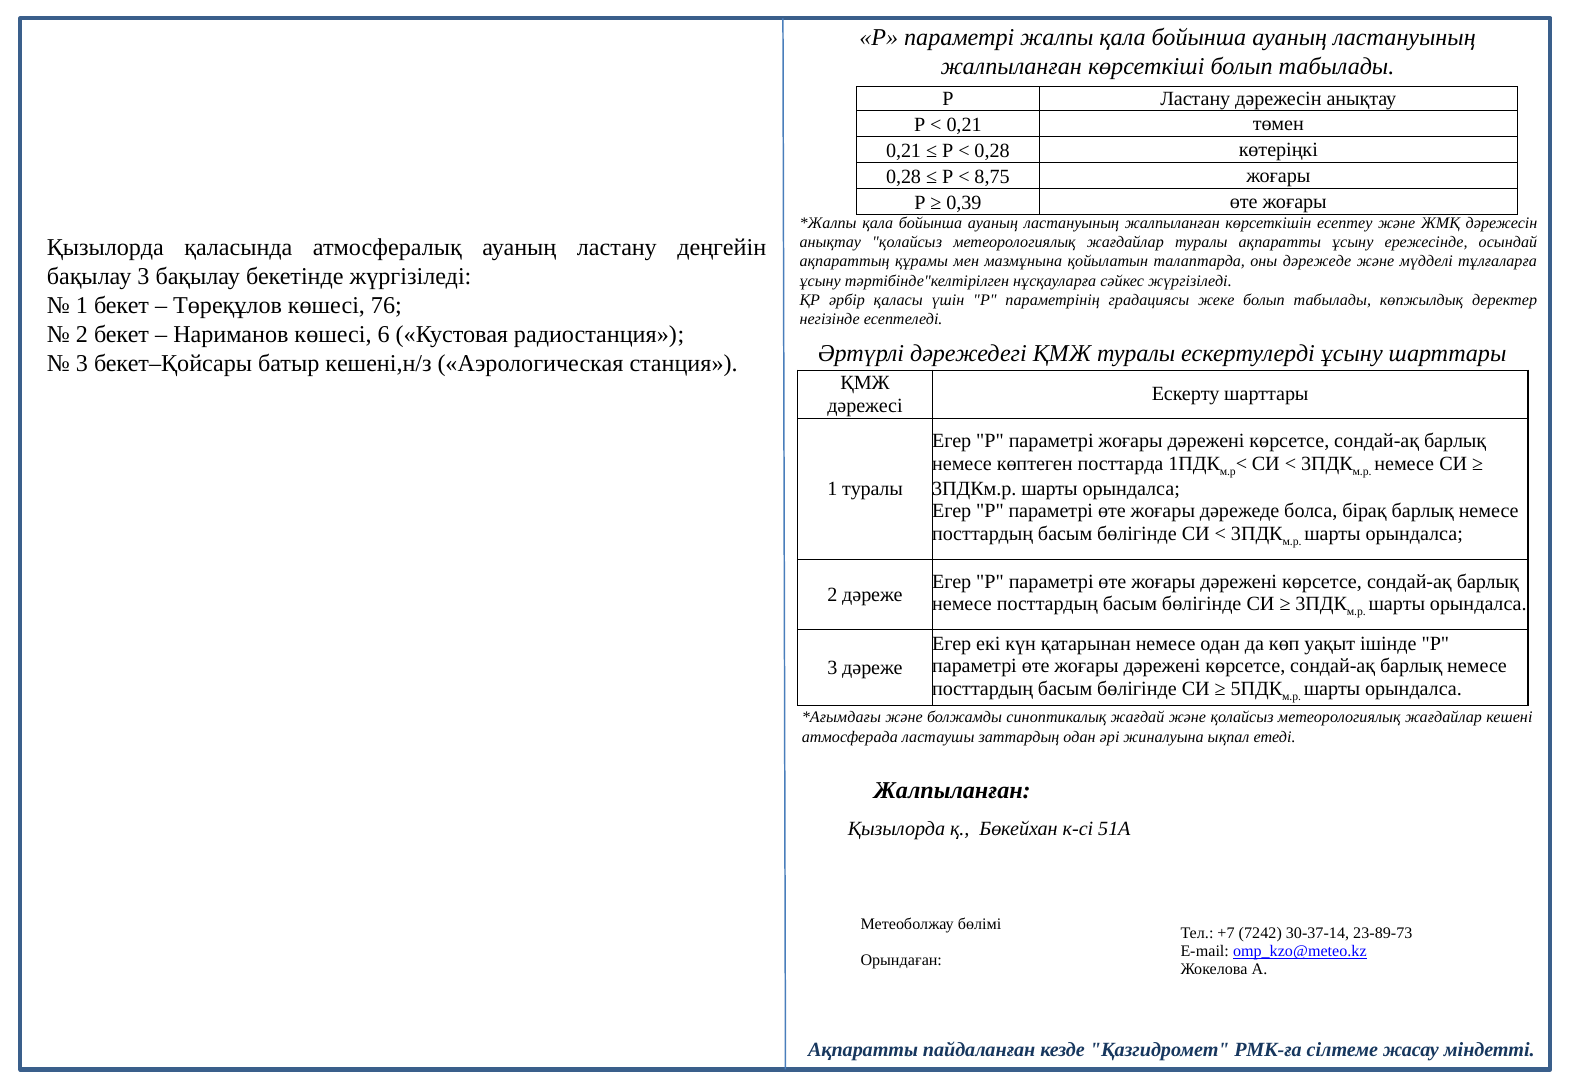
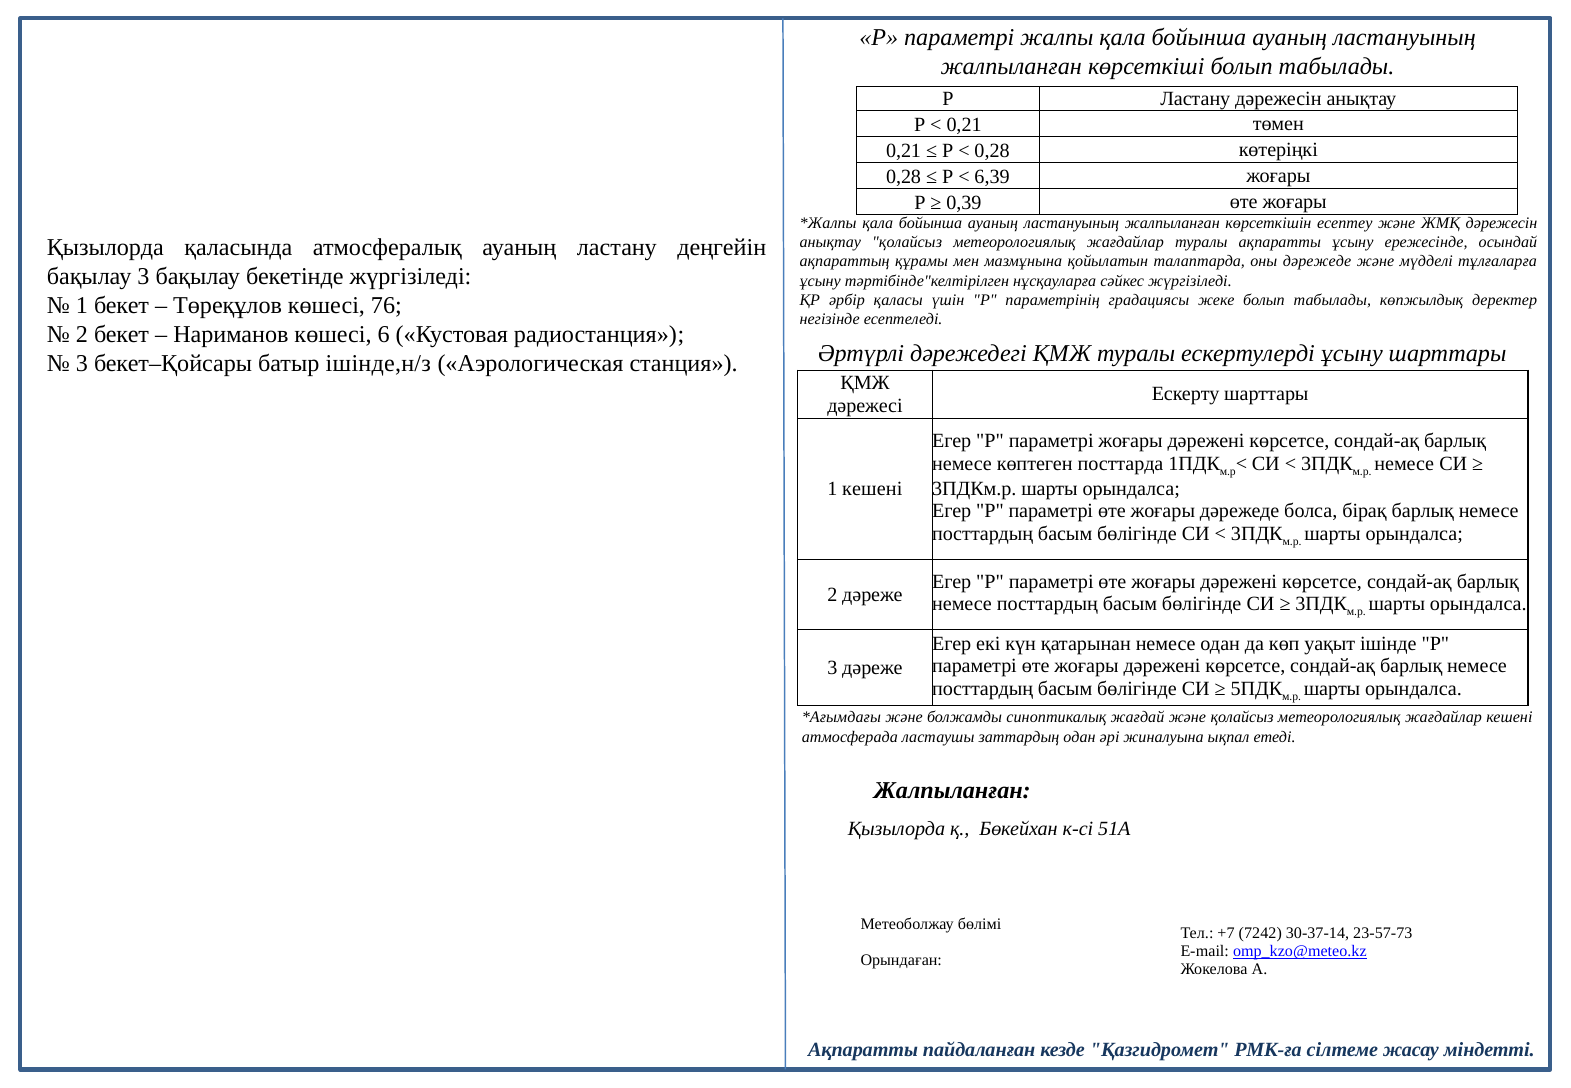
8,75: 8,75 -> 6,39 (992, 176)
кешені,н/з: кешені,н/з -> ішінде,н/з (378, 363)
1 туралы: туралы -> кешені (872, 489)
23-89-73: 23-89-73 -> 23-57-73 (1383, 933)
